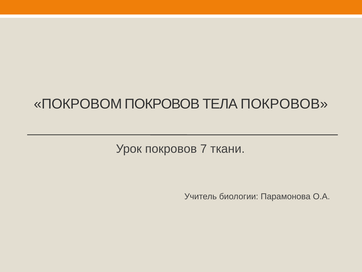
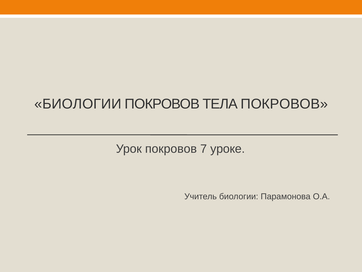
ПОКРОВОМ: ПОКРОВОМ -> БИОЛОГИИ (78, 104)
ткани: ткани -> уроке (228, 149)
